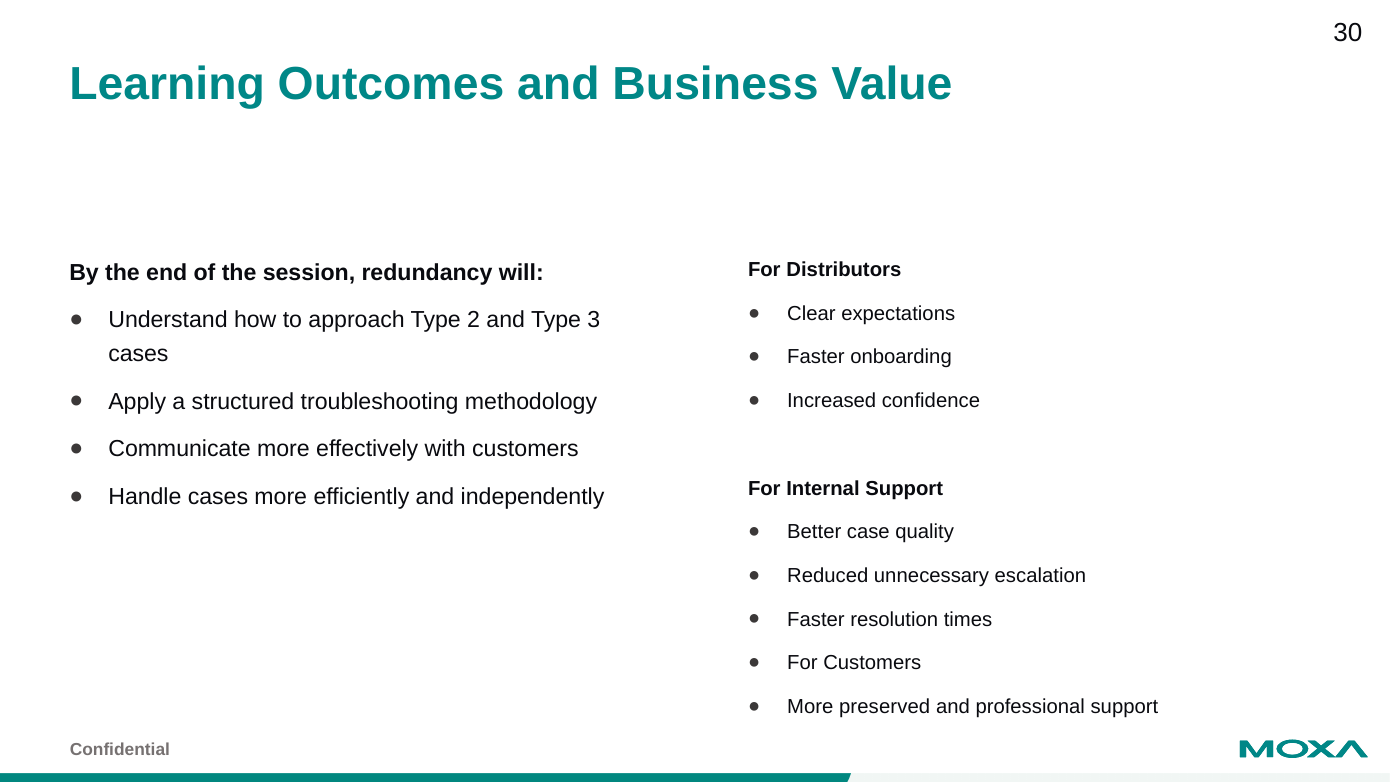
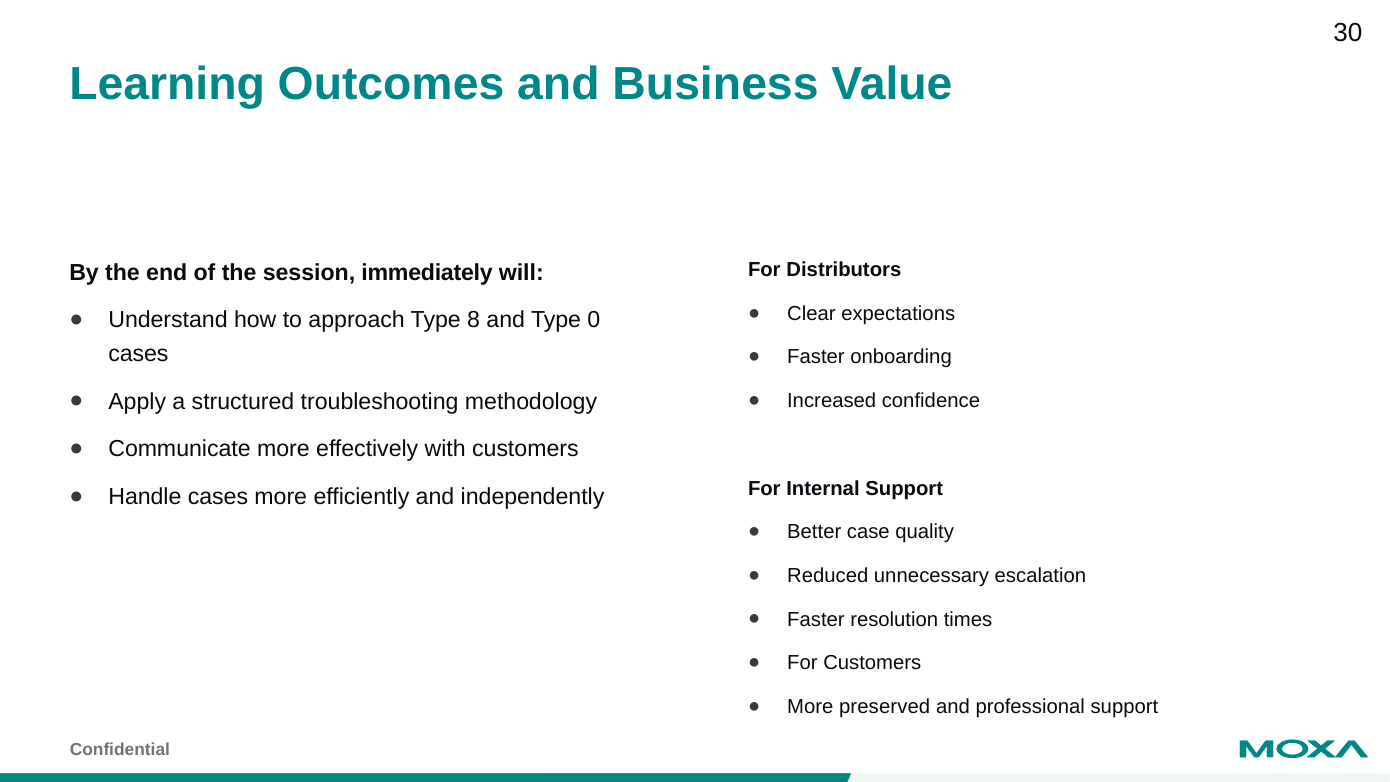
redundancy: redundancy -> immediately (427, 272)
2: 2 -> 8 (474, 320)
3: 3 -> 0 (594, 320)
